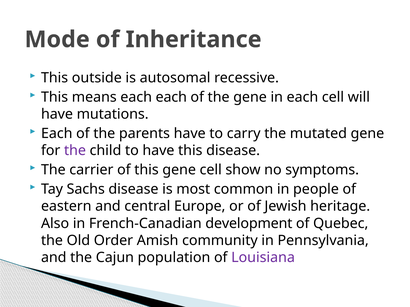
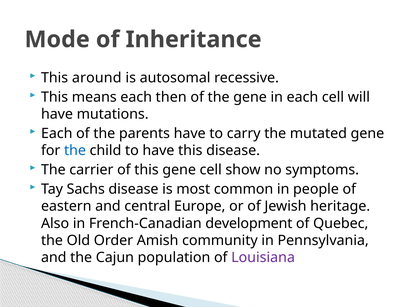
outside: outside -> around (97, 78)
each each: each -> then (171, 97)
the colour: purple -> blue (75, 151)
